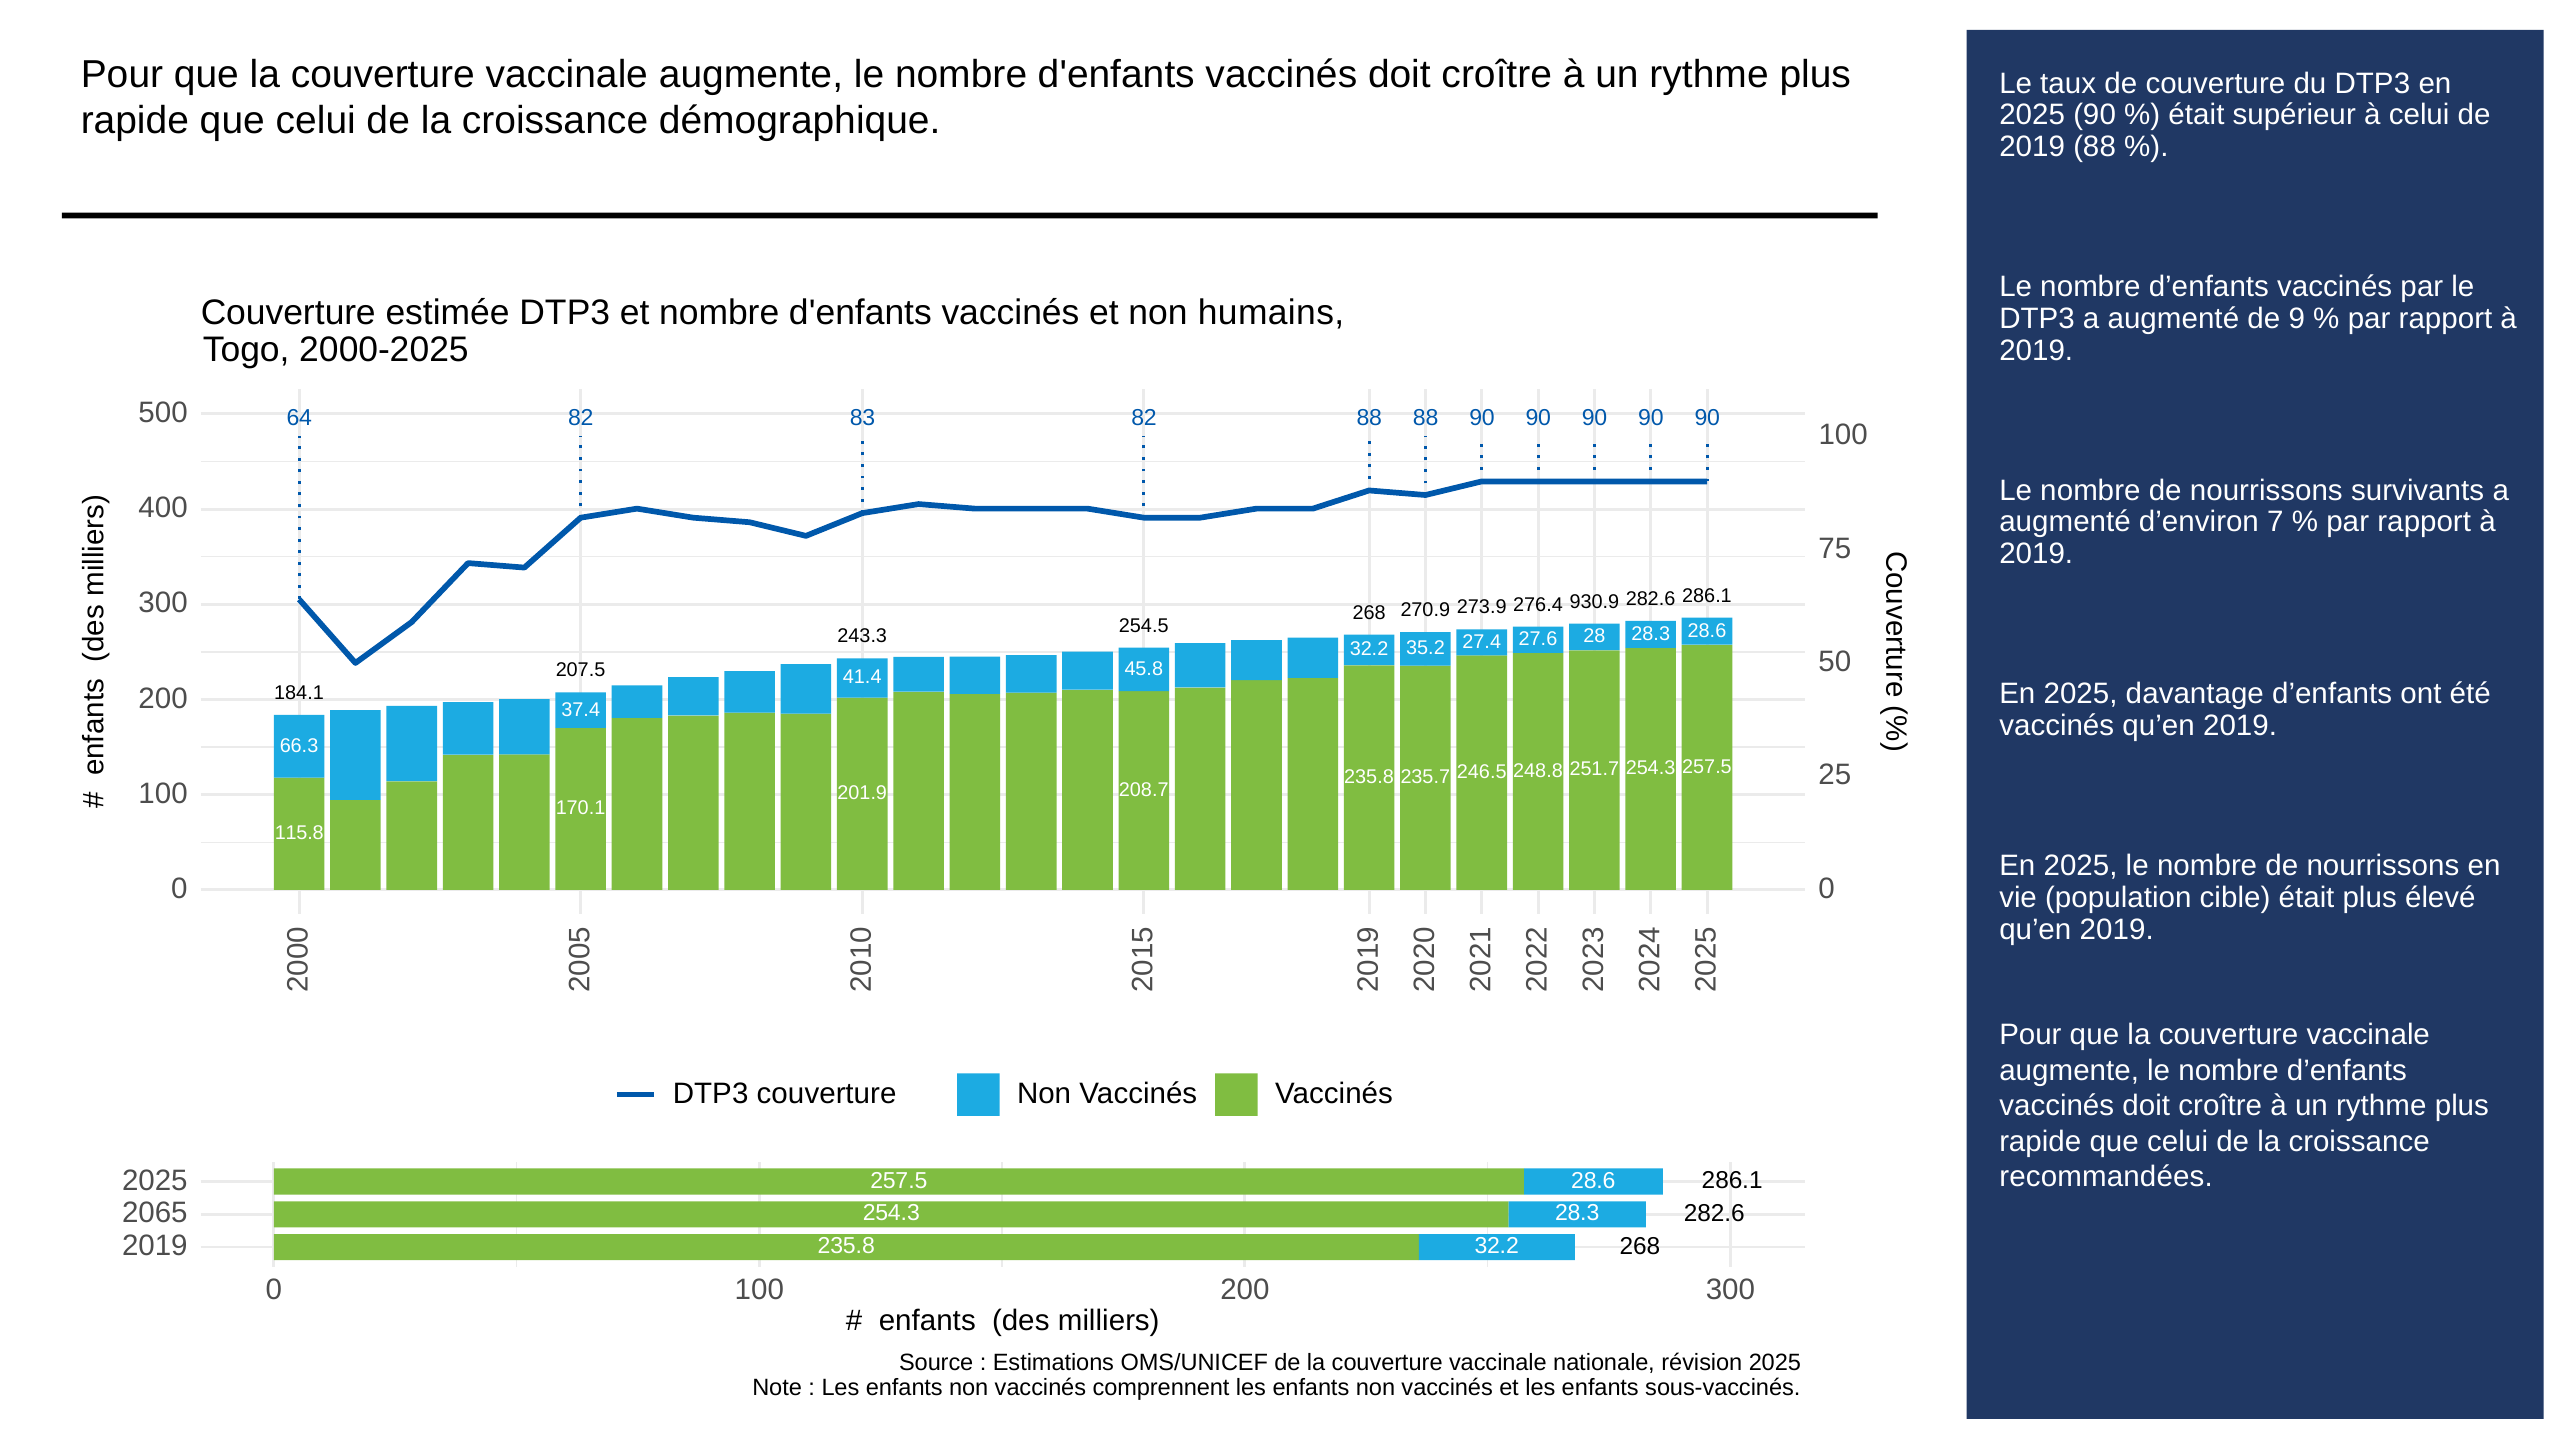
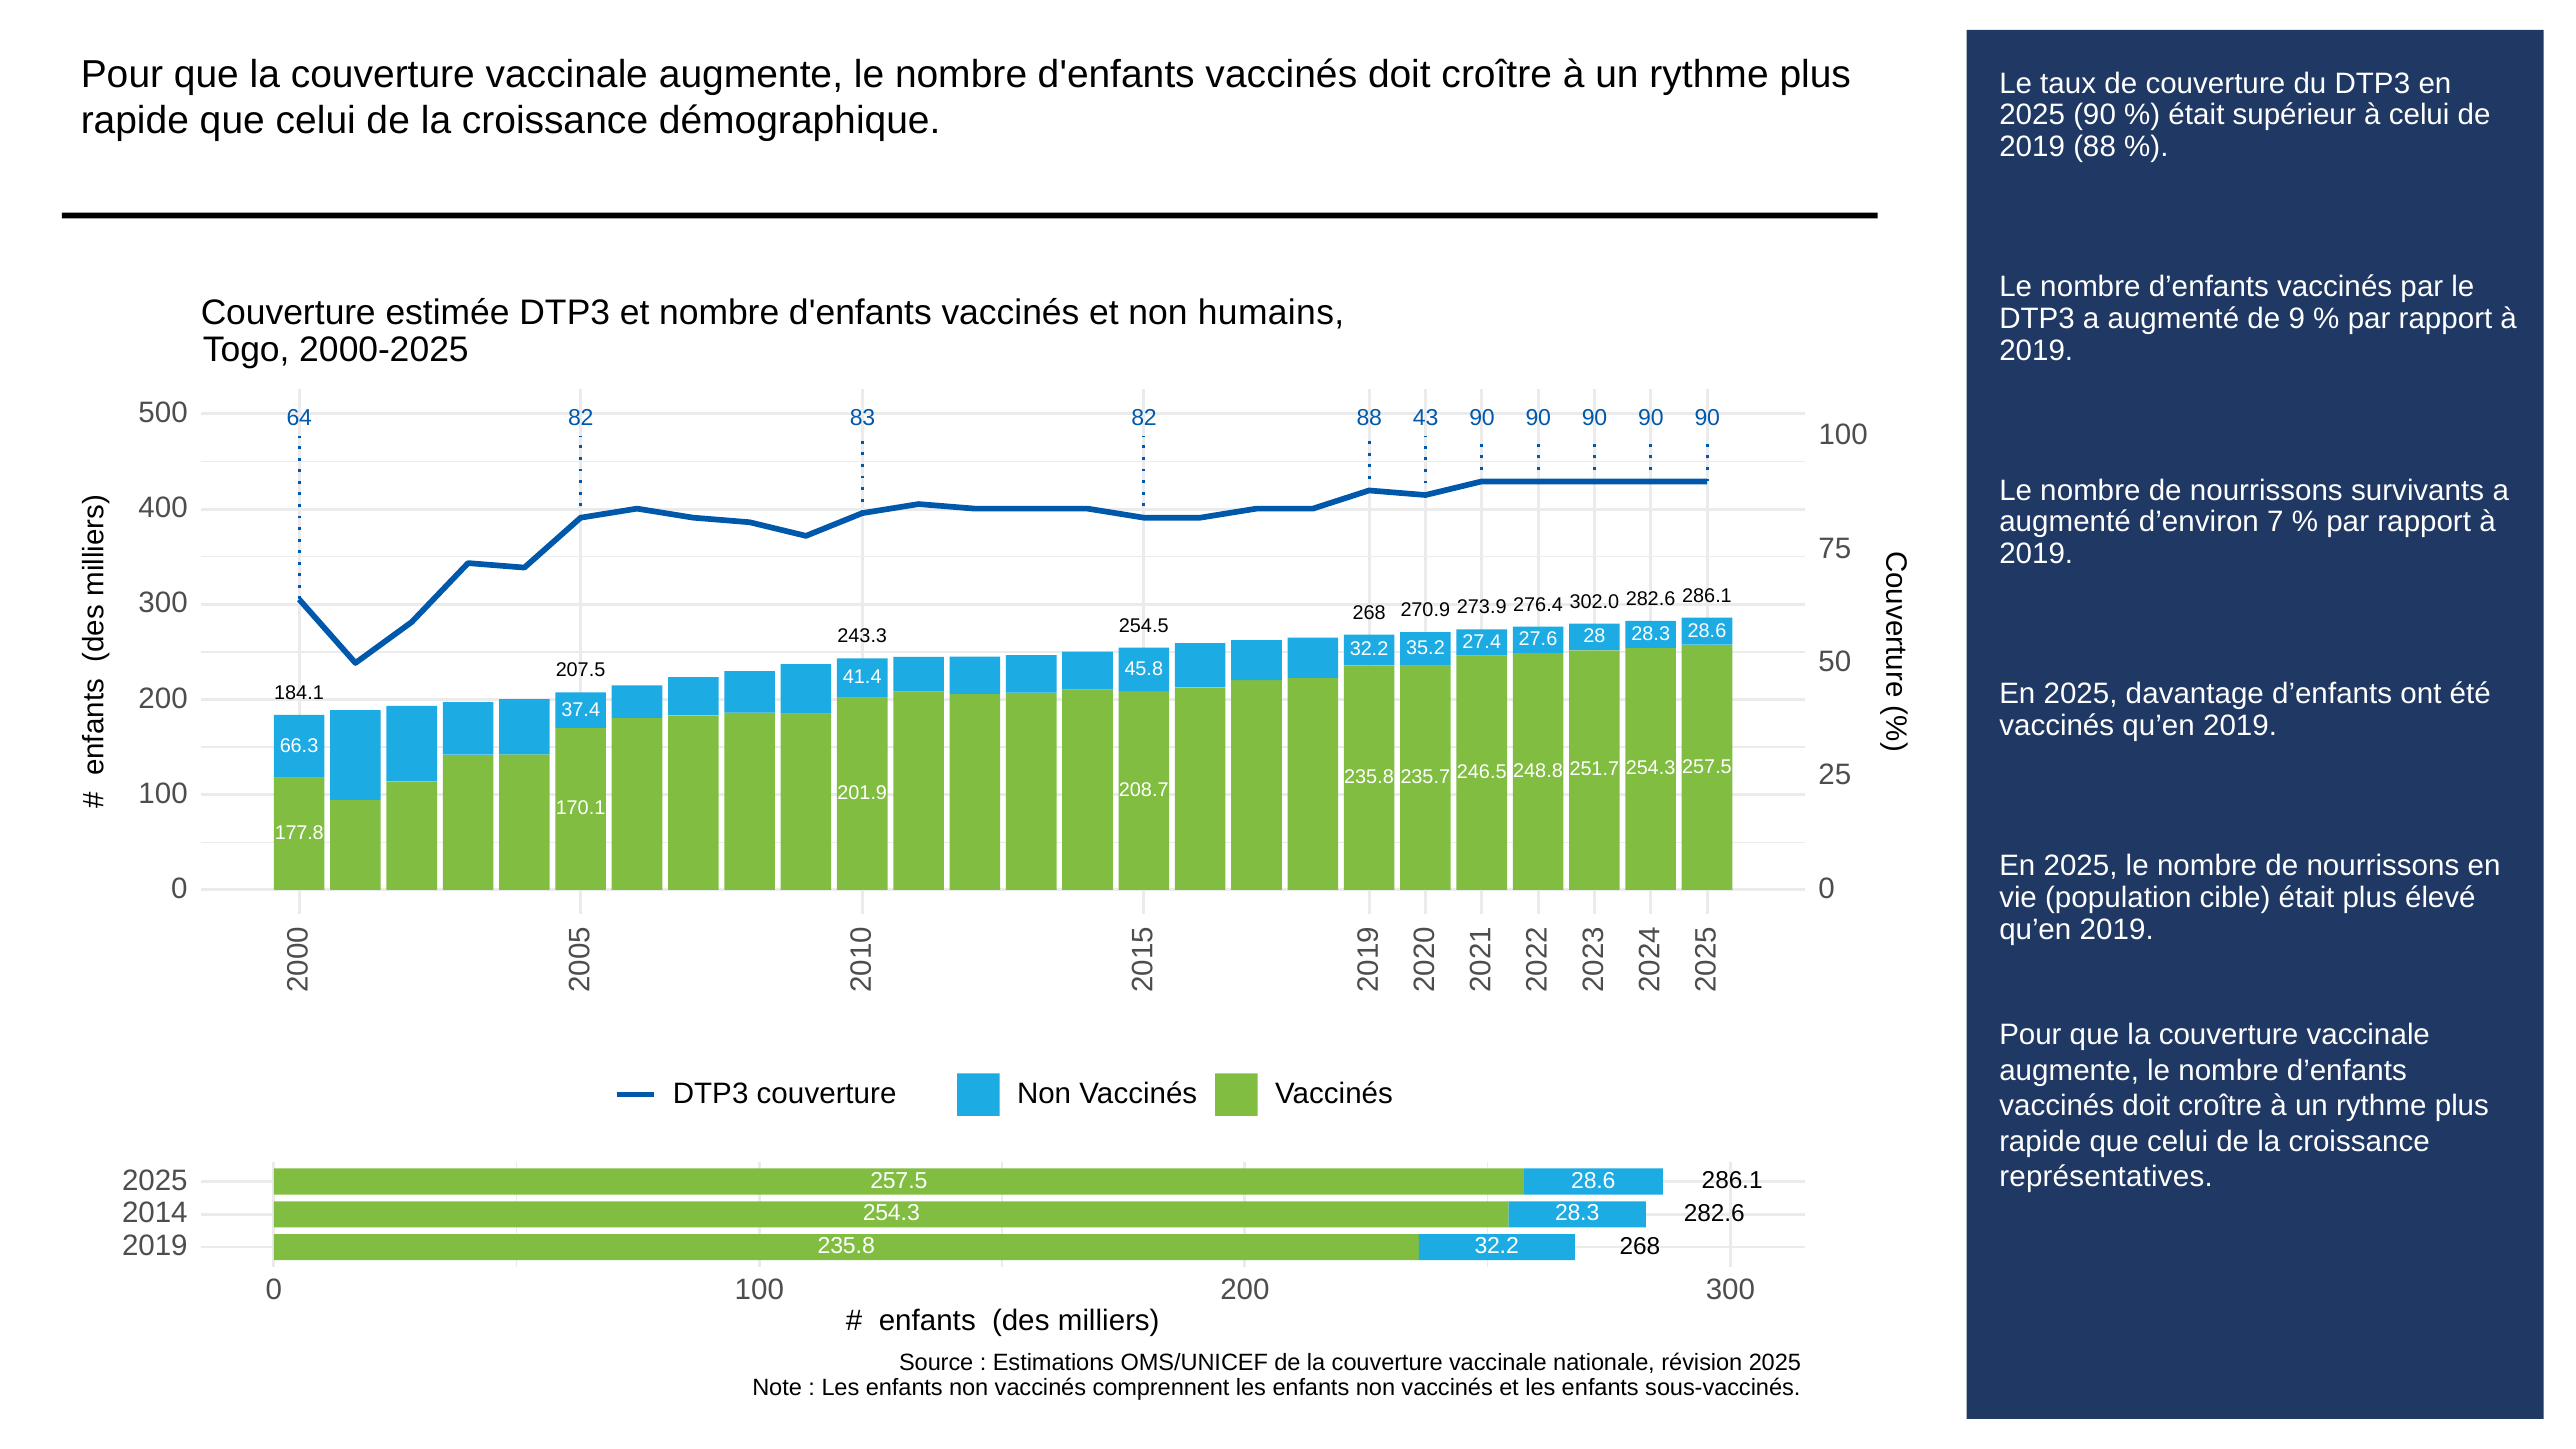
88 88: 88 -> 43 (1426, 418)
930.9: 930.9 -> 302.0 (1594, 602)
115.8: 115.8 -> 177.8 (299, 833)
recommandées: recommandées -> représentatives (2106, 1177)
2065: 2065 -> 2014 (155, 1213)
